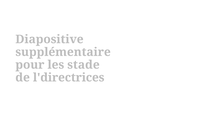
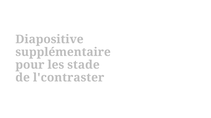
l'directrices: l'directrices -> l'contraster (69, 78)
